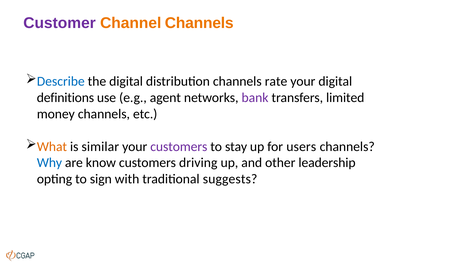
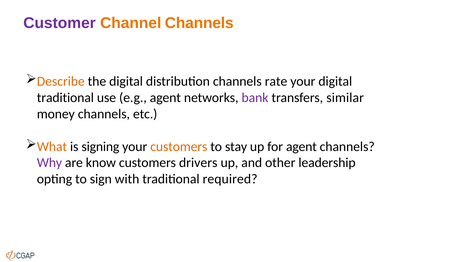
Describe colour: blue -> orange (61, 81)
definitions: definitions -> traditional (65, 98)
limited: limited -> similar (345, 98)
similar: similar -> signing (100, 147)
customers colour: purple -> orange (179, 147)
for users: users -> agent (301, 147)
Why colour: blue -> purple (49, 163)
driving: driving -> drivers (198, 163)
suggests: suggests -> required (230, 179)
